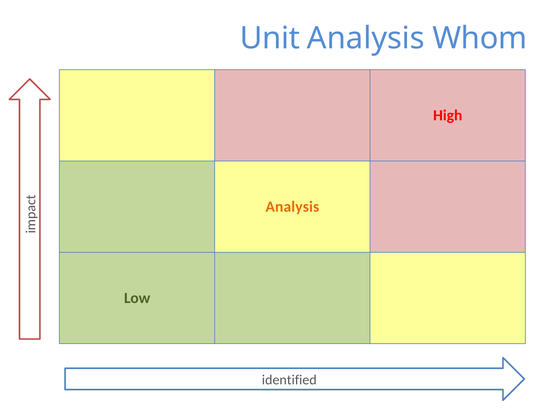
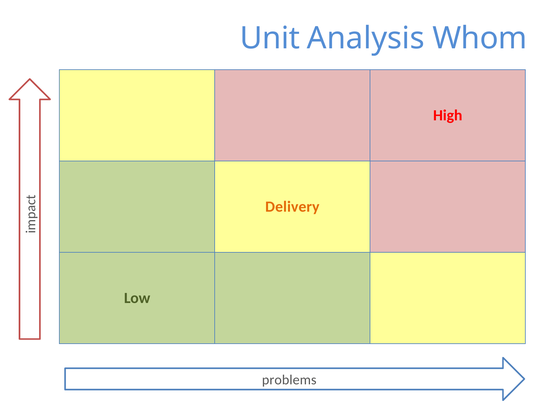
Analysis: Analysis -> Delivery (292, 207)
identified: identified -> problems (289, 380)
